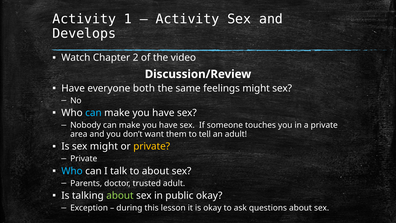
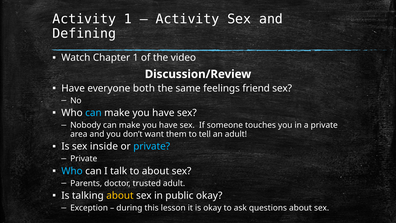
Develops: Develops -> Defining (84, 33)
Chapter 2: 2 -> 1 (136, 58)
feelings might: might -> friend (256, 88)
sex might: might -> inside (104, 146)
private colour: yellow -> light blue (152, 146)
about colour: light green -> yellow (120, 195)
